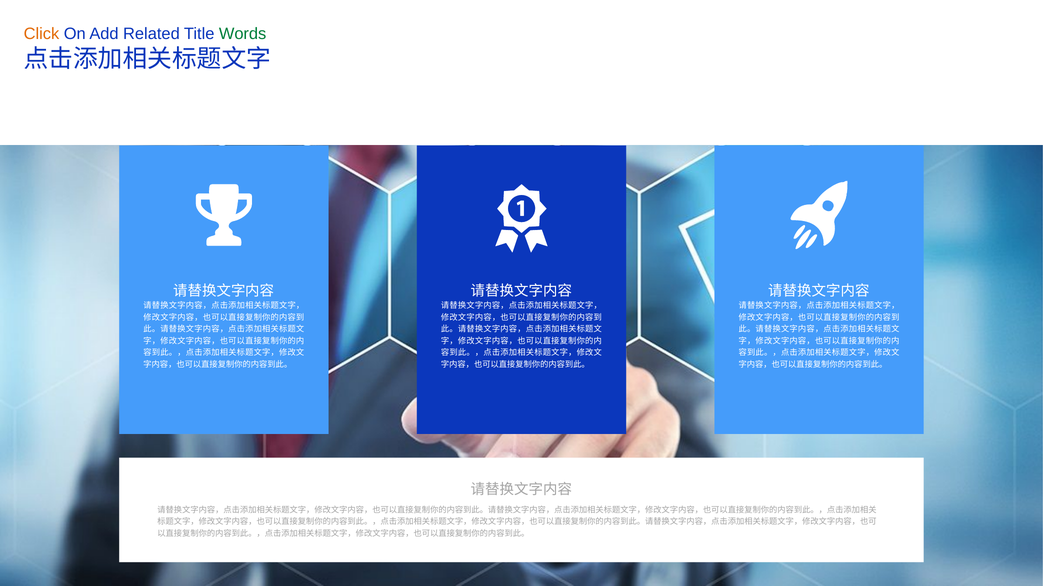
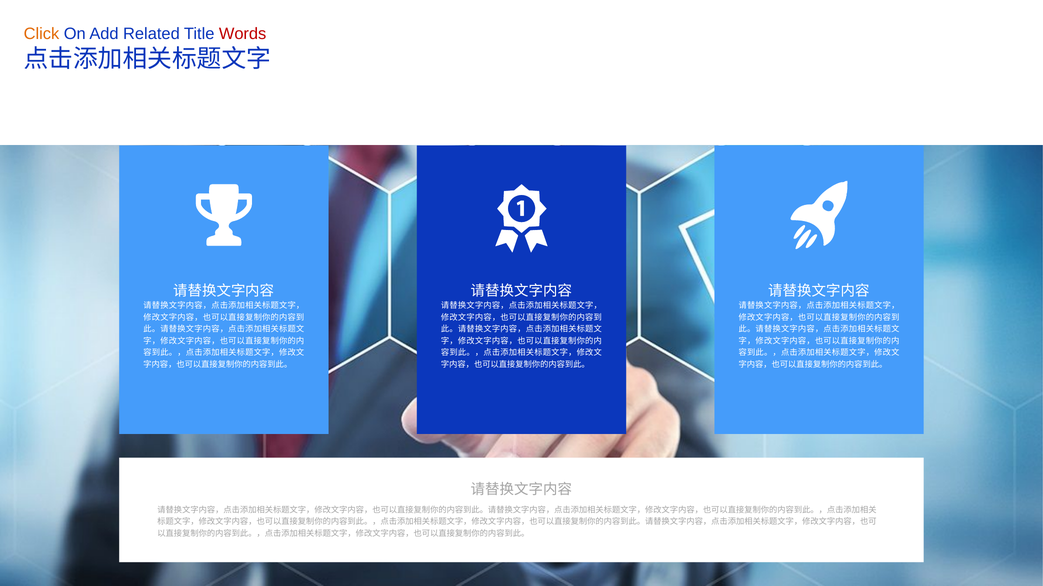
Words colour: green -> red (243, 34)
